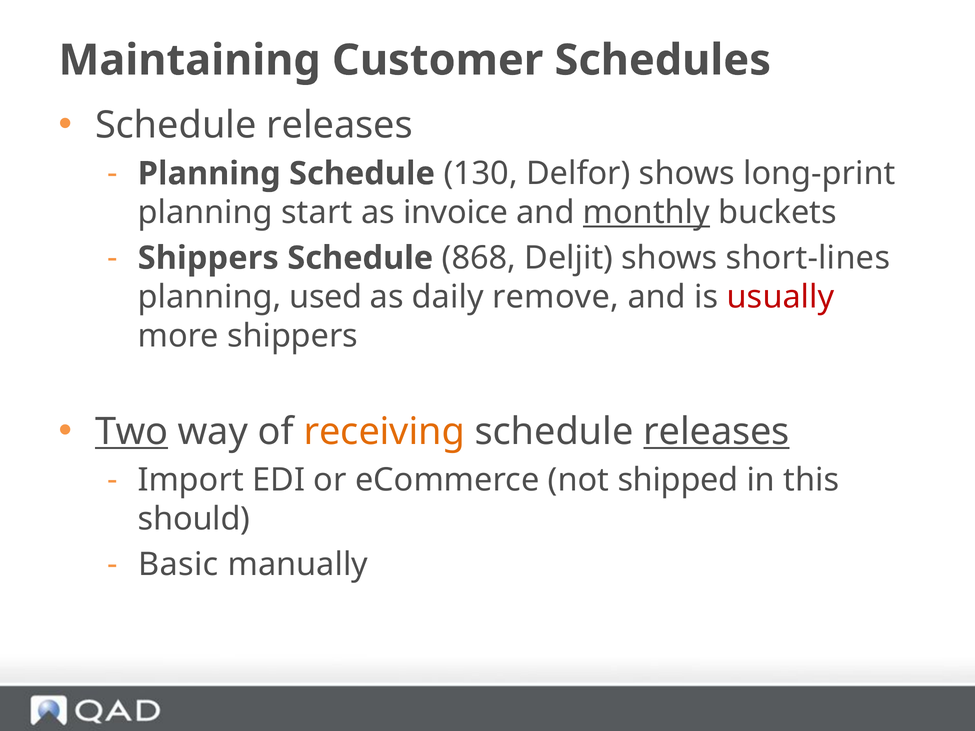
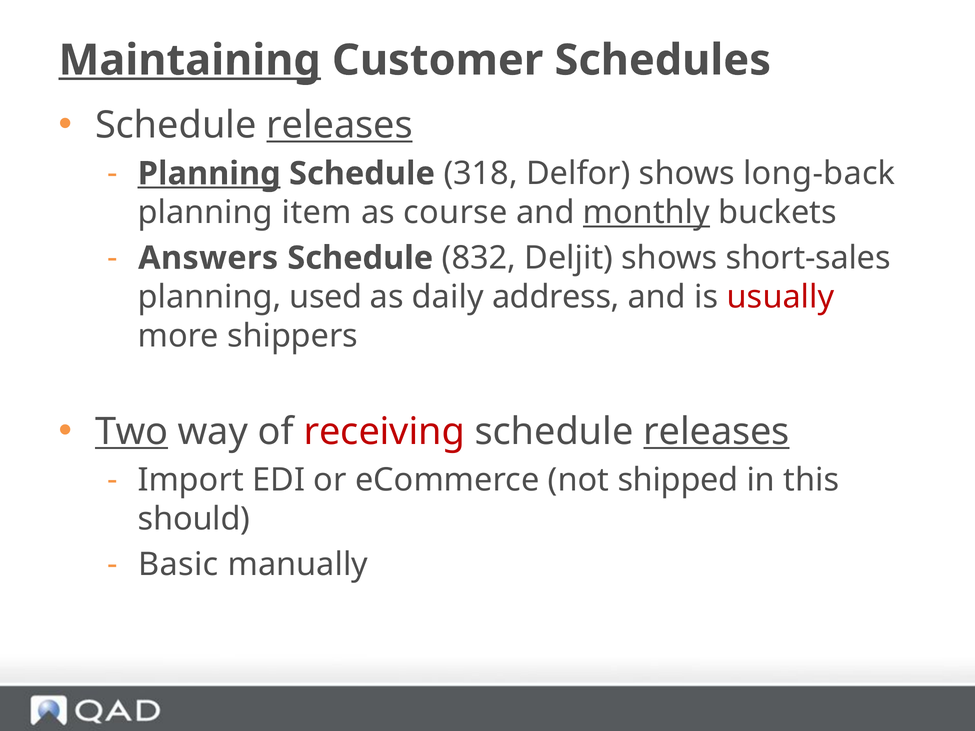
Maintaining underline: none -> present (190, 60)
releases underline: none -> present (340, 125)
Planning underline: none -> present (209, 174)
130: 130 -> 318 (481, 174)
long-print: long-print -> long-back (819, 174)
start: start -> item (317, 213)
invoice: invoice -> course (455, 213)
Shippers: Shippers -> Answers (208, 258)
868: 868 -> 832 (479, 258)
short-lines: short-lines -> short-sales (808, 258)
remove: remove -> address (556, 297)
receiving colour: orange -> red (384, 432)
